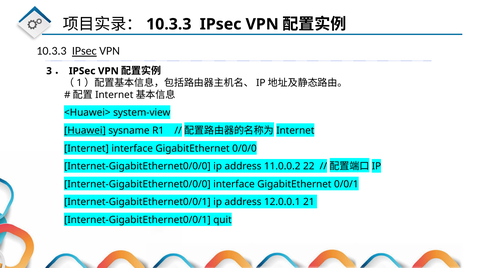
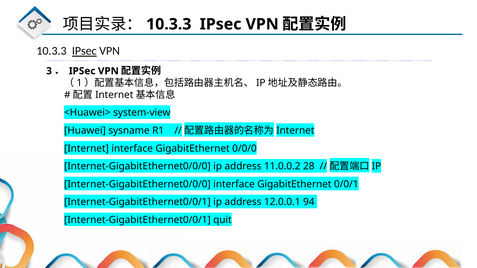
Huawei underline: present -> none (85, 131)
22: 22 -> 28 (309, 166)
21: 21 -> 94 (309, 202)
